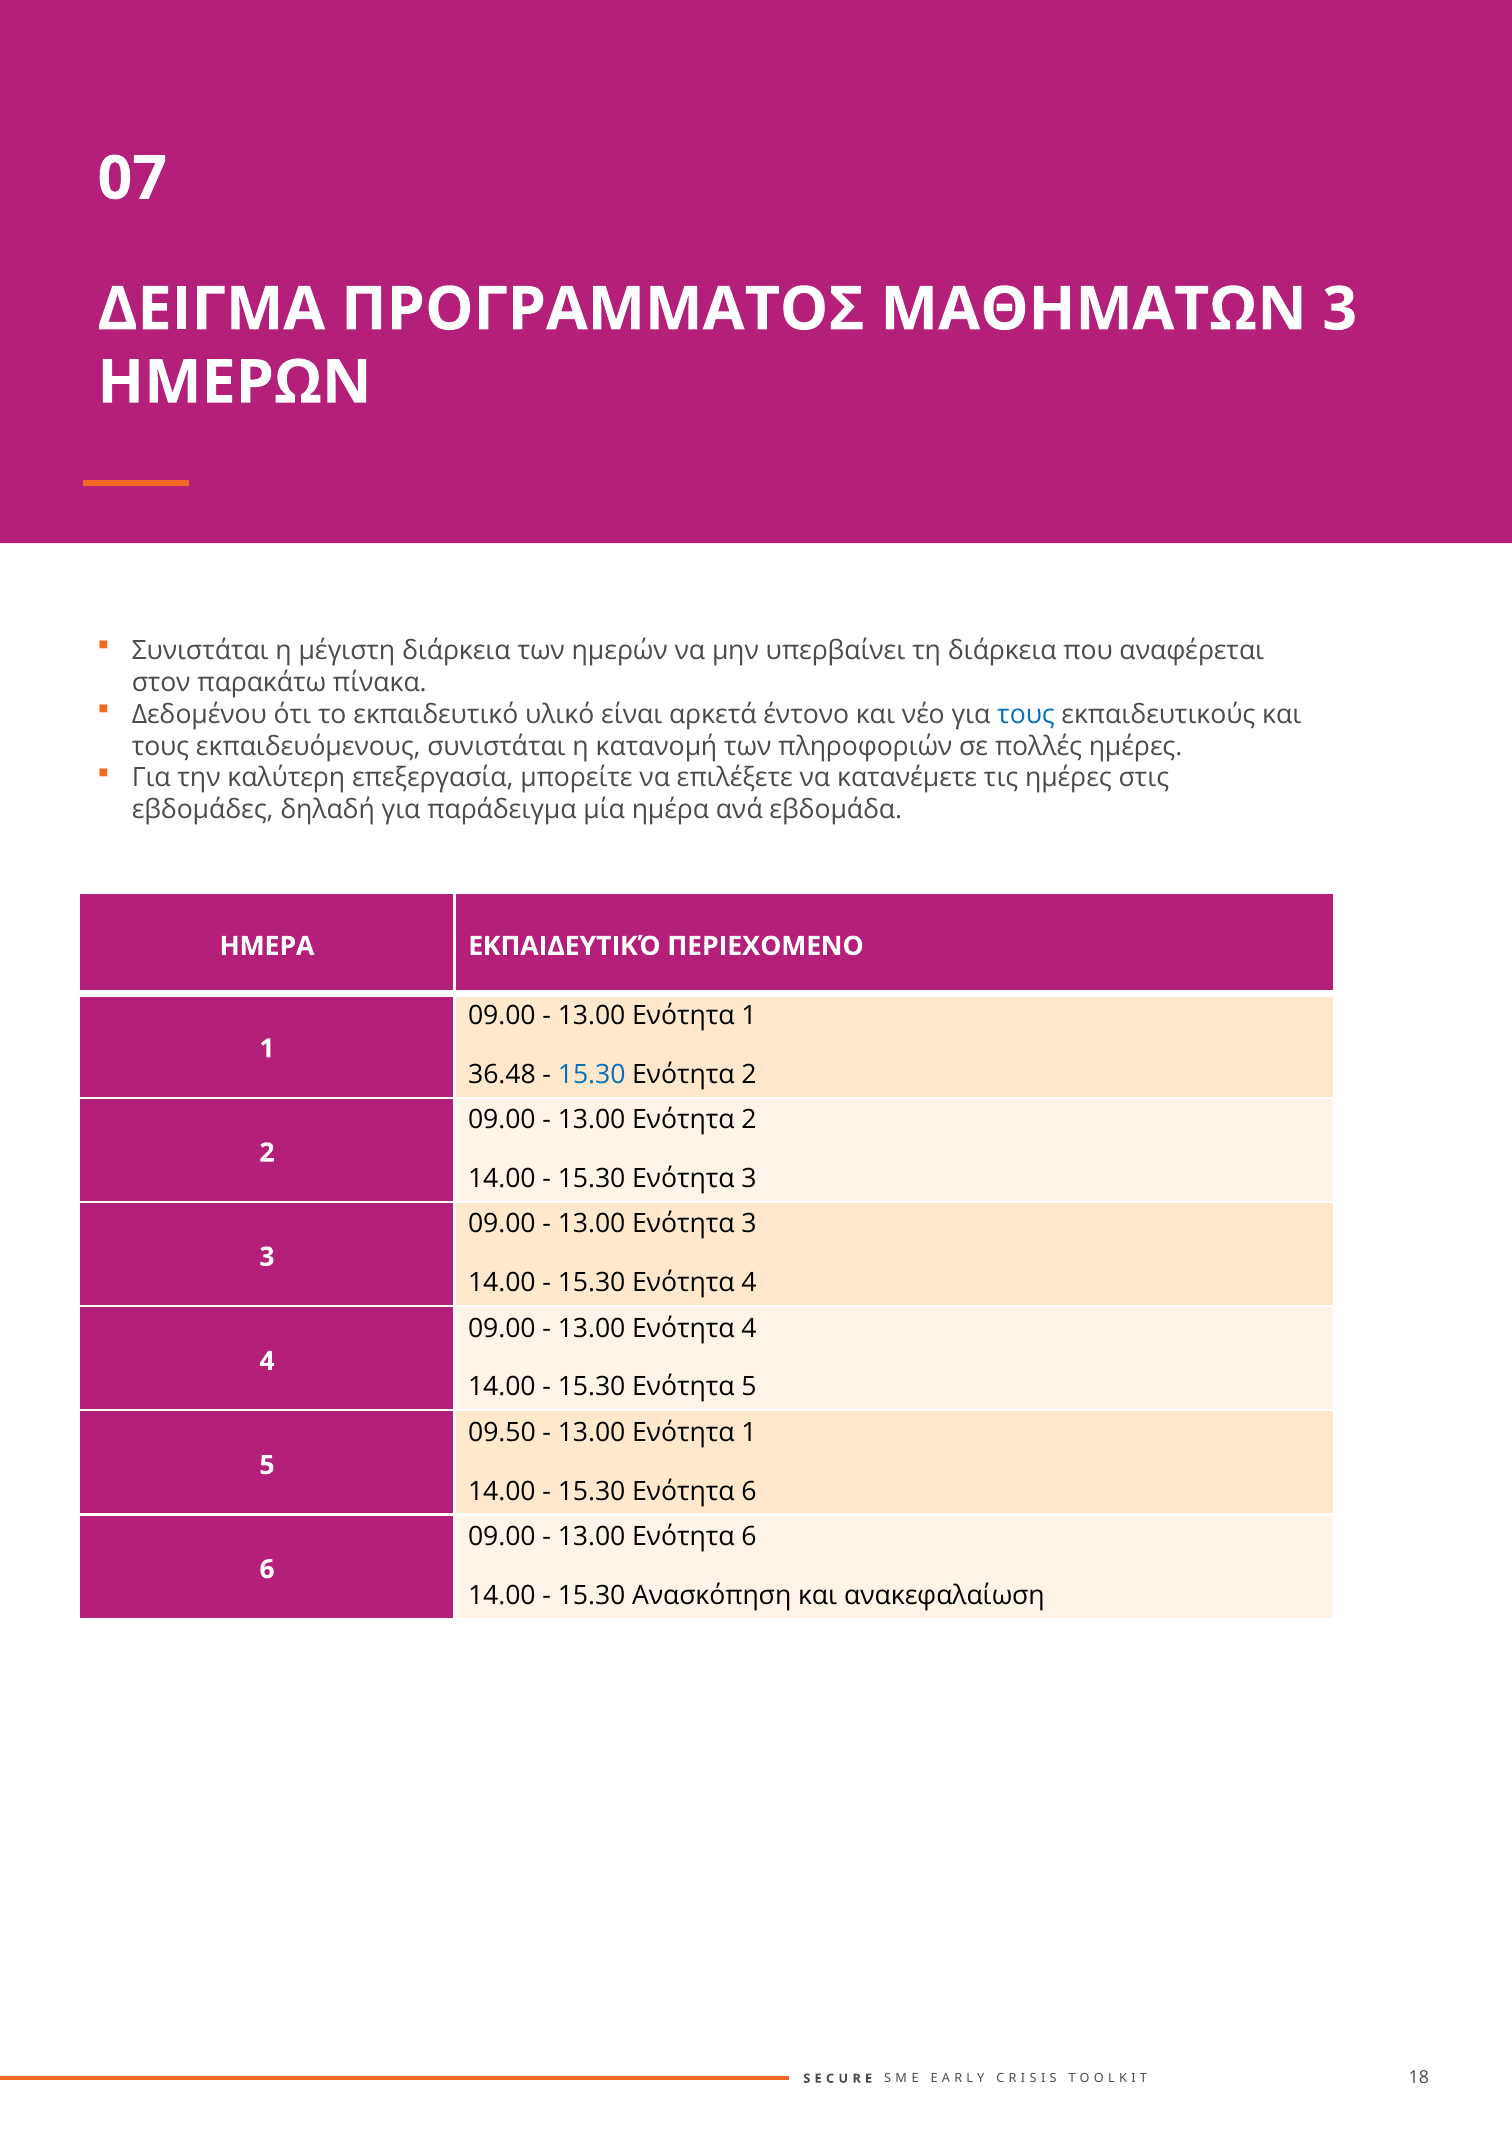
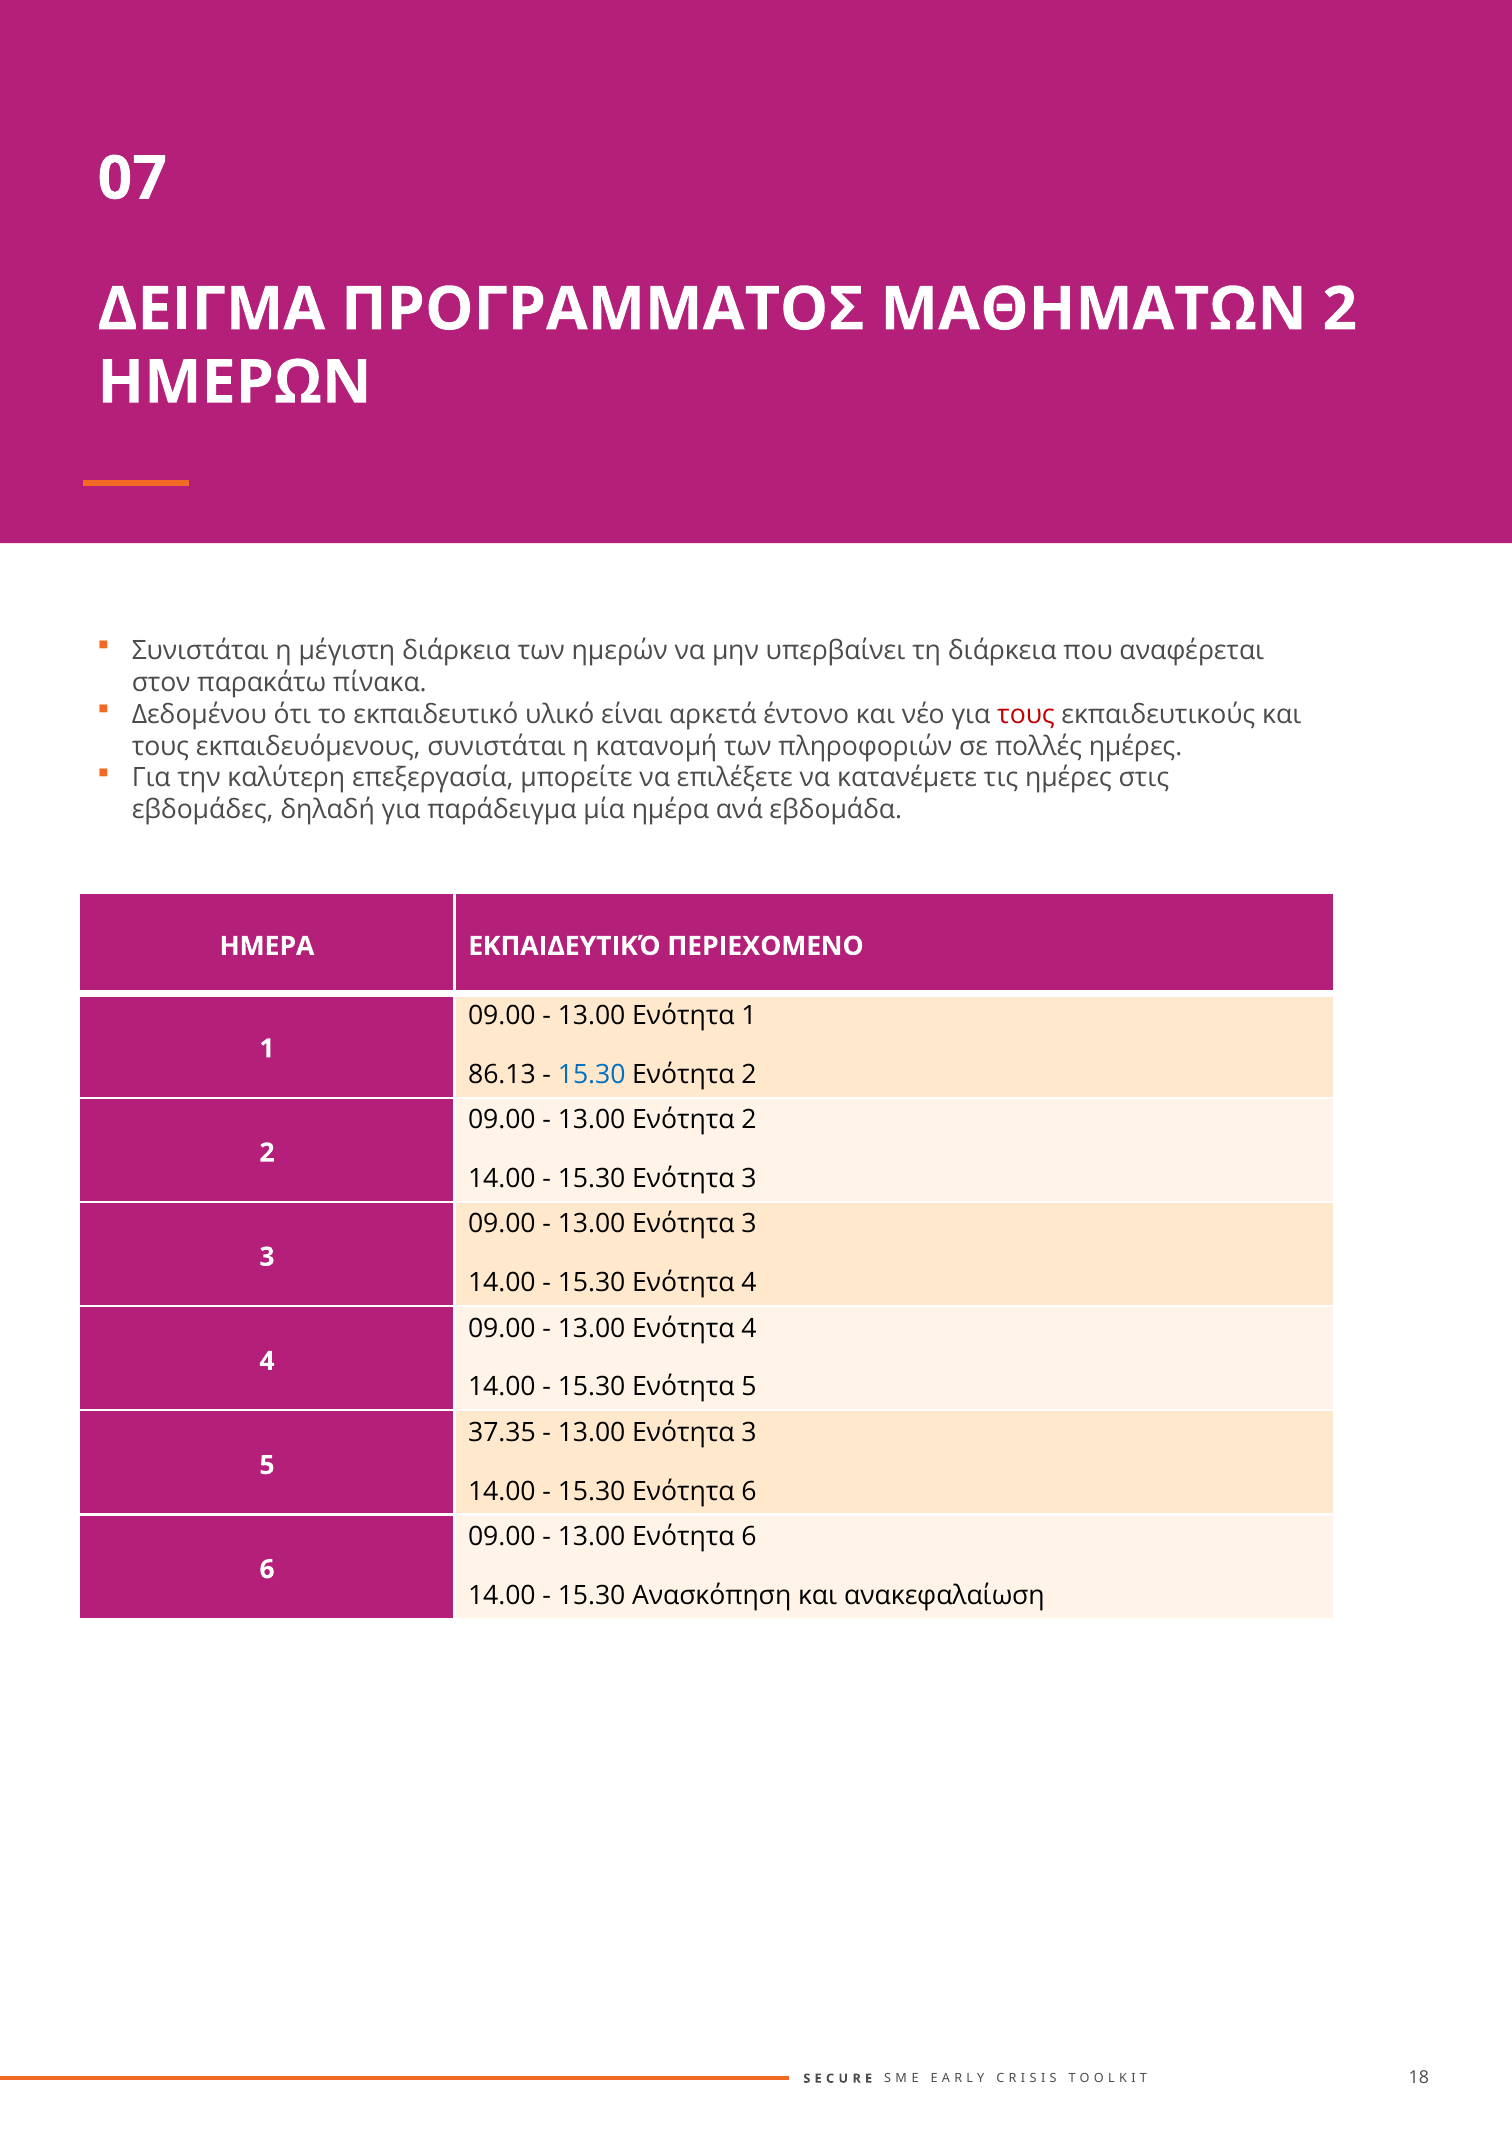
ΜΑΘΗΜΑΤΩΝ 3: 3 -> 2 (1340, 309)
τους colour: blue -> red (1026, 714)
36.48: 36.48 -> 86.13 (502, 1075)
09.50: 09.50 -> 37.35 (502, 1433)
1: 1 -> 3 (749, 1433)
